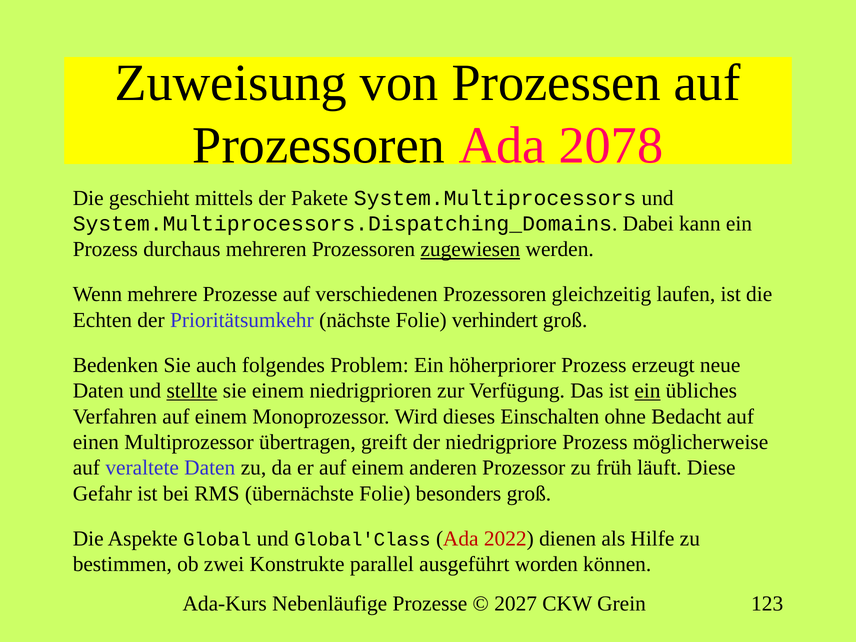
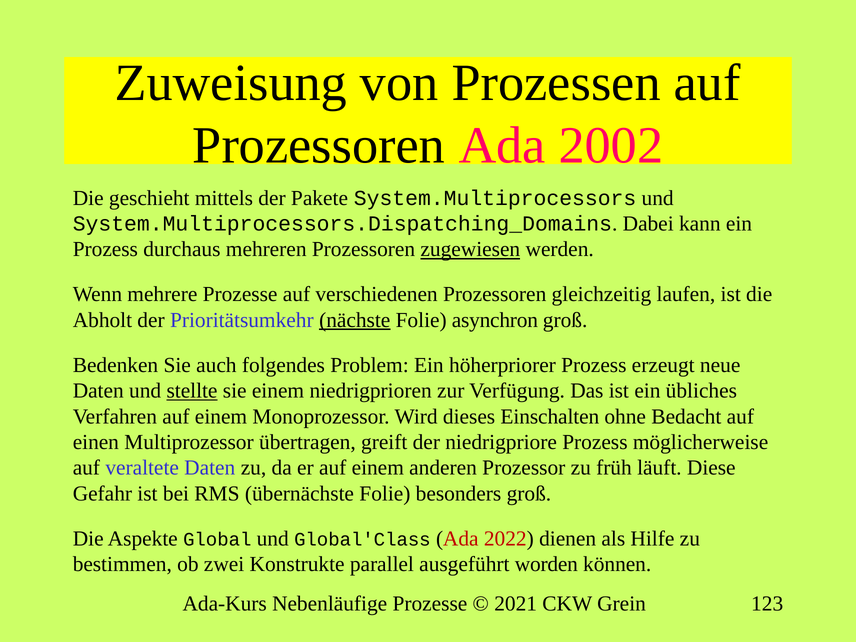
2078: 2078 -> 2002 (611, 146)
Echten: Echten -> Abholt (102, 320)
nächste underline: none -> present (355, 320)
verhindert: verhindert -> asynchron (495, 320)
ein underline: present -> none (647, 391)
2027: 2027 -> 2021 (516, 604)
